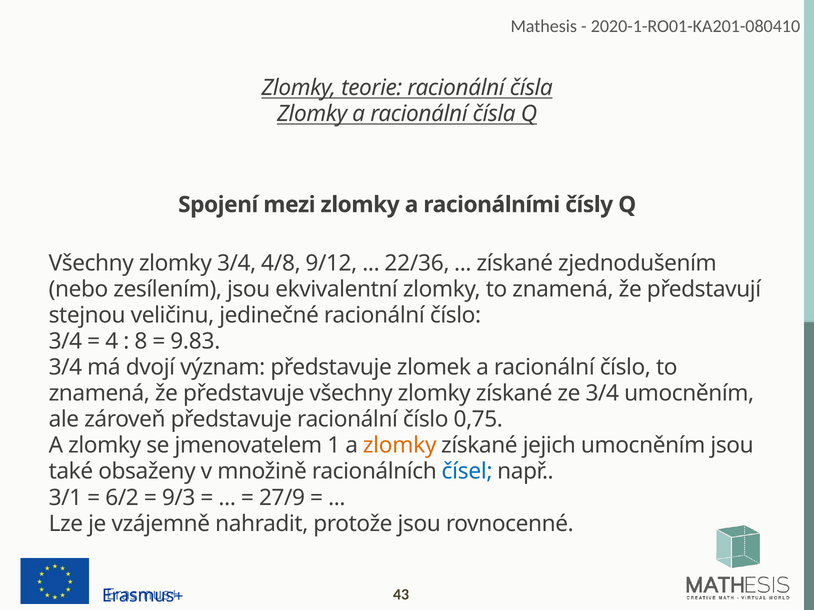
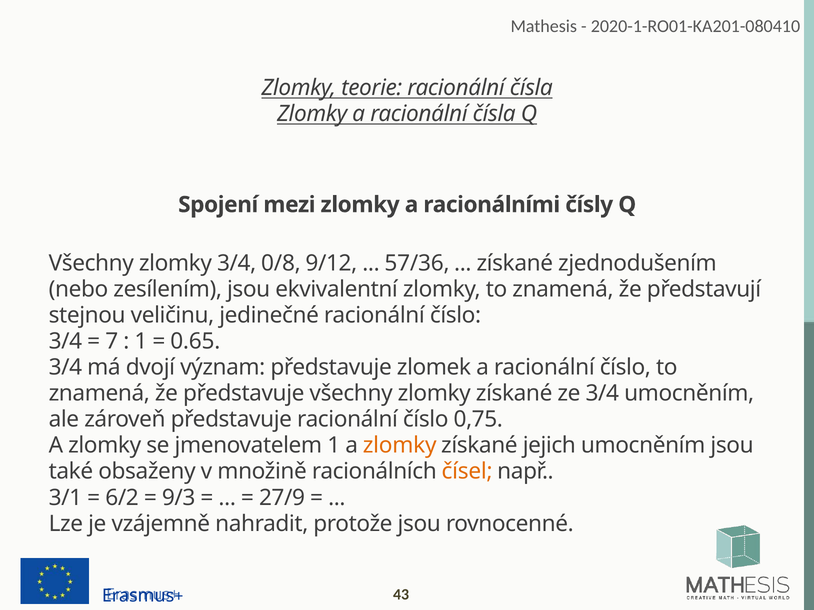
4/8: 4/8 -> 0/8 (281, 263)
22/36: 22/36 -> 57/36 (417, 263)
4: 4 -> 7 (112, 342)
8: 8 -> 1 (141, 342)
9.83: 9.83 -> 0.65 (195, 342)
čísel colour: blue -> orange (467, 472)
